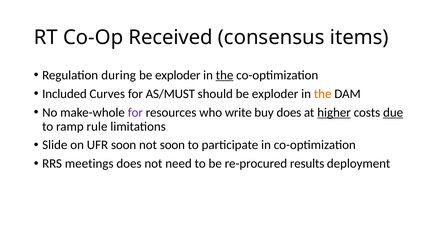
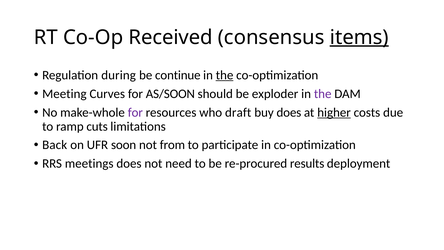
items underline: none -> present (359, 37)
exploder: exploder -> continue (178, 75)
Included: Included -> Meeting (64, 94)
AS/MUST: AS/MUST -> AS/SOON (170, 94)
the colour: orange -> purple (323, 94)
write: write -> draft (238, 112)
due underline: present -> none (393, 112)
rule: rule -> cuts (97, 126)
Slide: Slide -> Back (55, 145)
not soon: soon -> from (172, 145)
